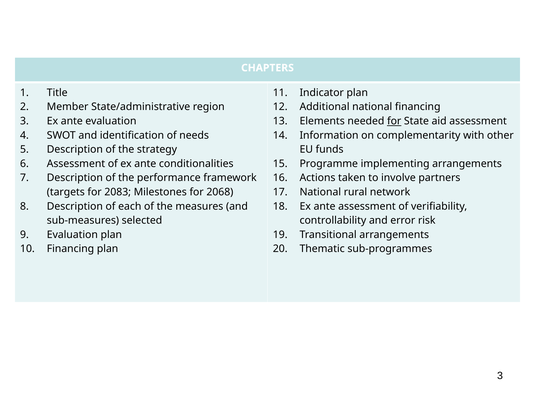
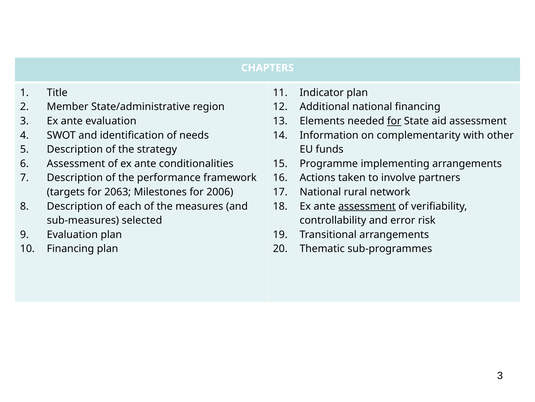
2083: 2083 -> 2063 (118, 192)
2068: 2068 -> 2006 (220, 192)
assessment underline: none -> present (367, 206)
